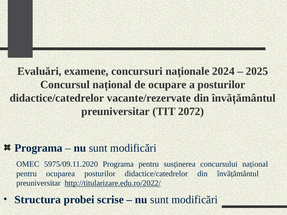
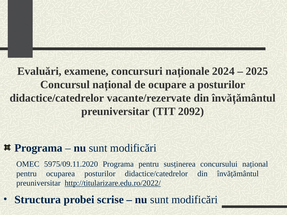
2072: 2072 -> 2092 (191, 112)
